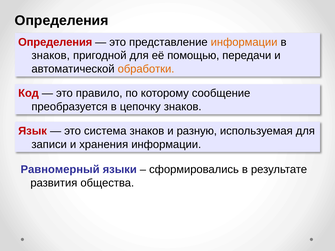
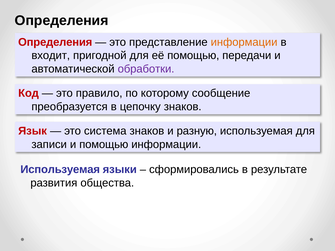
знаков: знаков -> входит (51, 56)
обработки colour: orange -> purple (146, 69)
и хранения: хранения -> помощью (104, 144)
Равномерный: Равномерный -> Используемая (60, 170)
